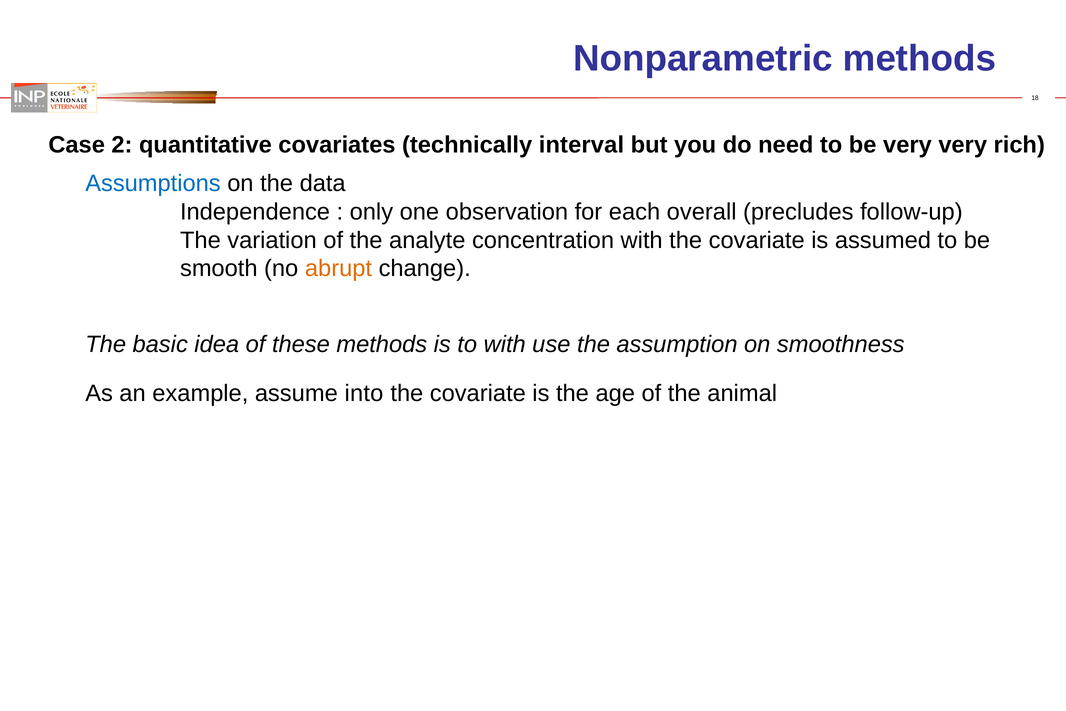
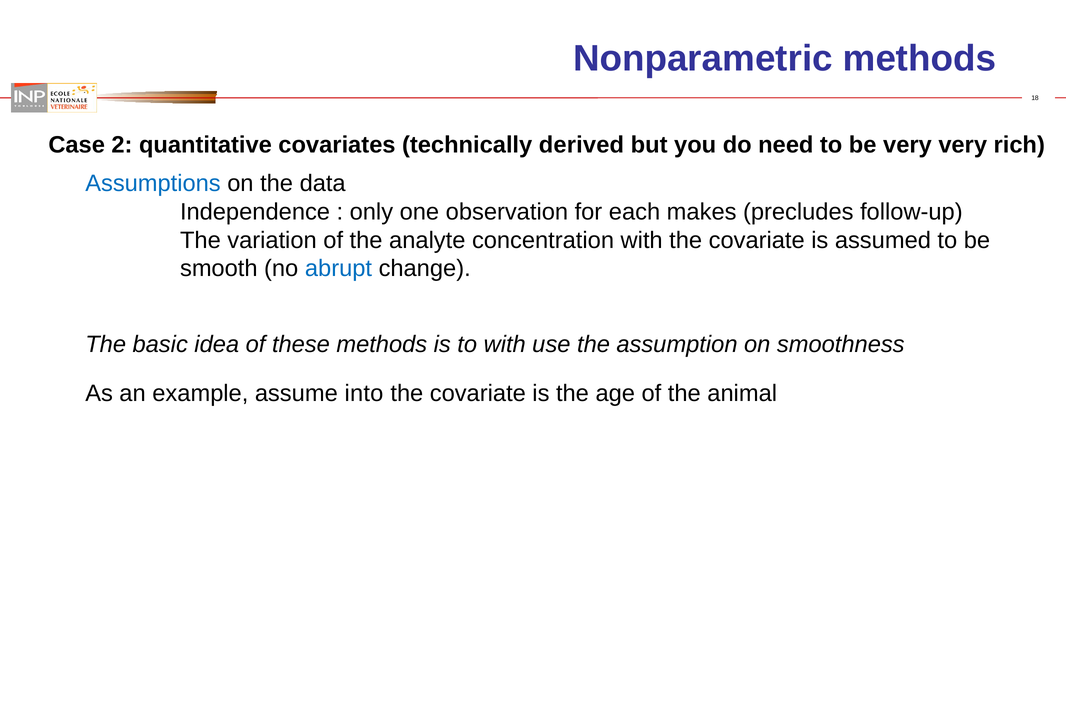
interval: interval -> derived (581, 145)
overall: overall -> makes (702, 212)
abrupt colour: orange -> blue (338, 269)
